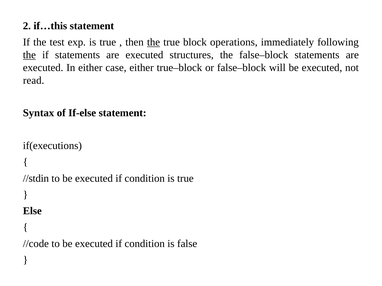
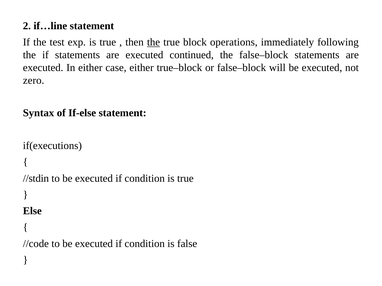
if…this: if…this -> if…line (50, 26)
the underline: present -> none (29, 55)
structures: structures -> continued (192, 55)
read: read -> zero (34, 80)
